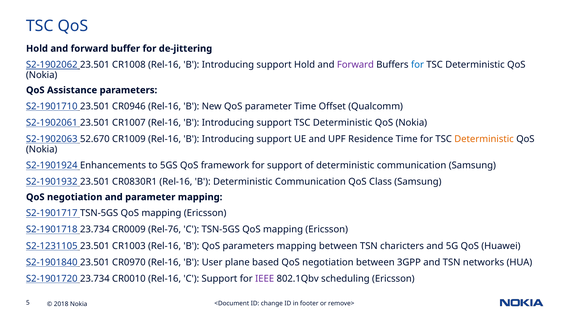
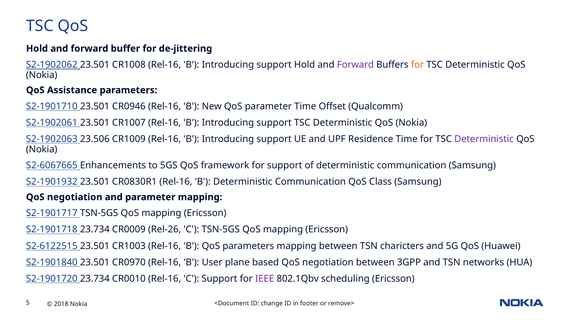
for colour: blue -> orange (417, 65)
52.670: 52.670 -> 23.506 (95, 139)
Deterministic colour: orange -> purple (484, 139)
S2-1901924: S2-1901924 -> S2-6067665 (52, 166)
Rel-76: Rel-76 -> Rel-26 (165, 230)
S2-1231105: S2-1231105 -> S2-6122515 (52, 246)
